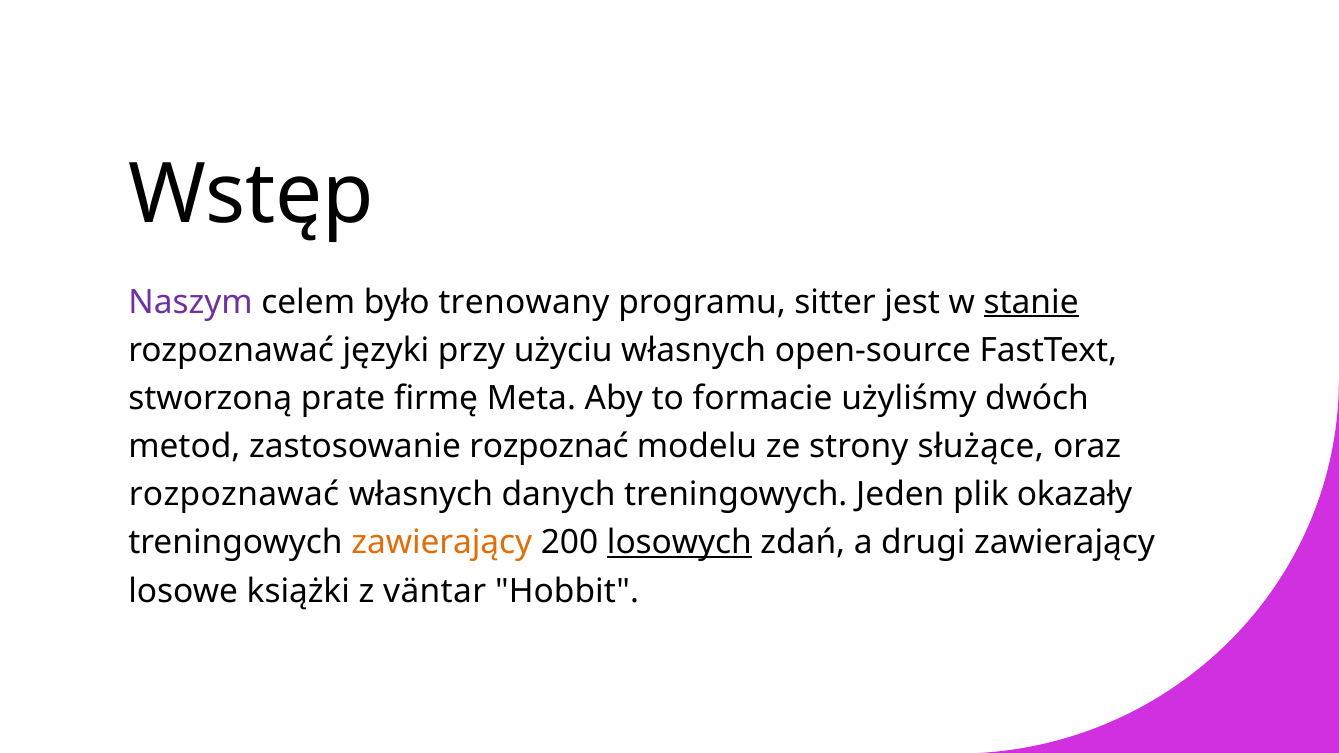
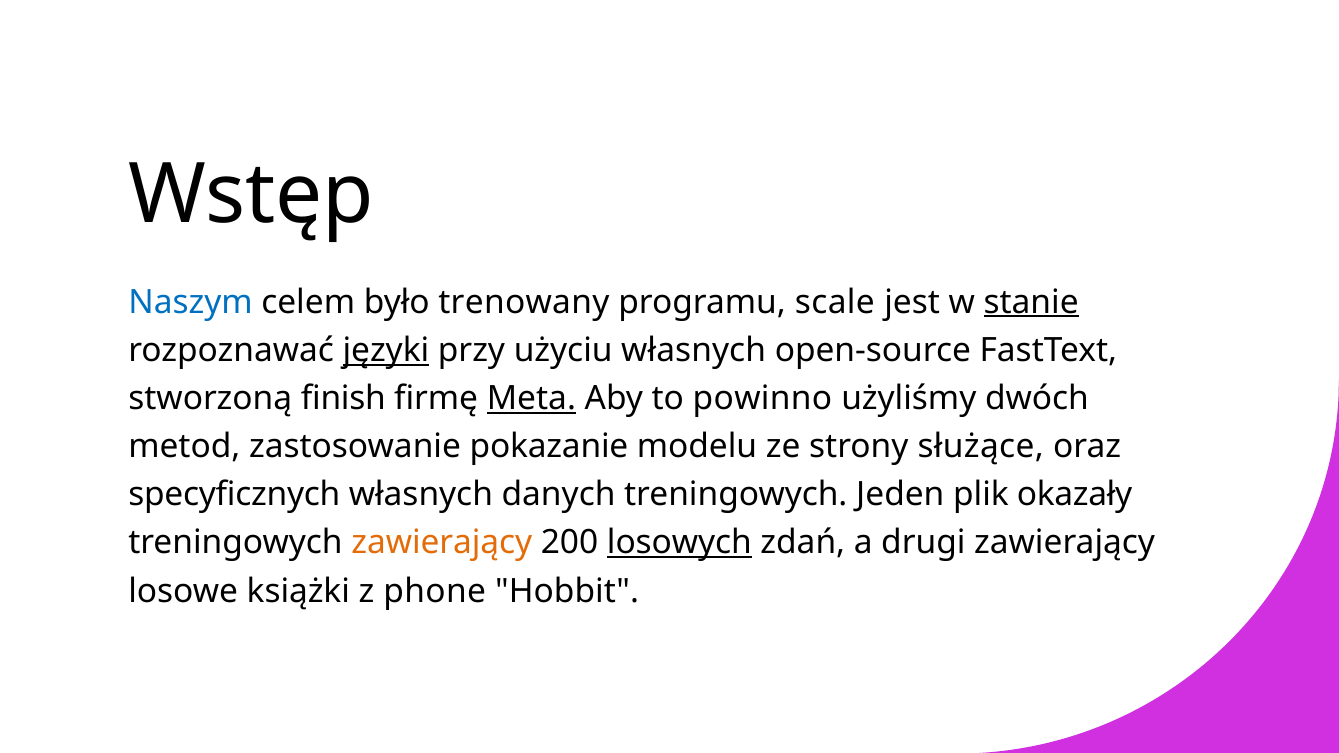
Naszym colour: purple -> blue (191, 302)
sitter: sitter -> scale (835, 302)
języki underline: none -> present (386, 350)
prate: prate -> finish (343, 398)
Meta underline: none -> present (531, 398)
formacie: formacie -> powinno (762, 398)
rozpoznać: rozpoznać -> pokazanie (549, 447)
rozpoznawać: rozpoznawać -> specyficznych (234, 495)
väntar: väntar -> phone (435, 591)
